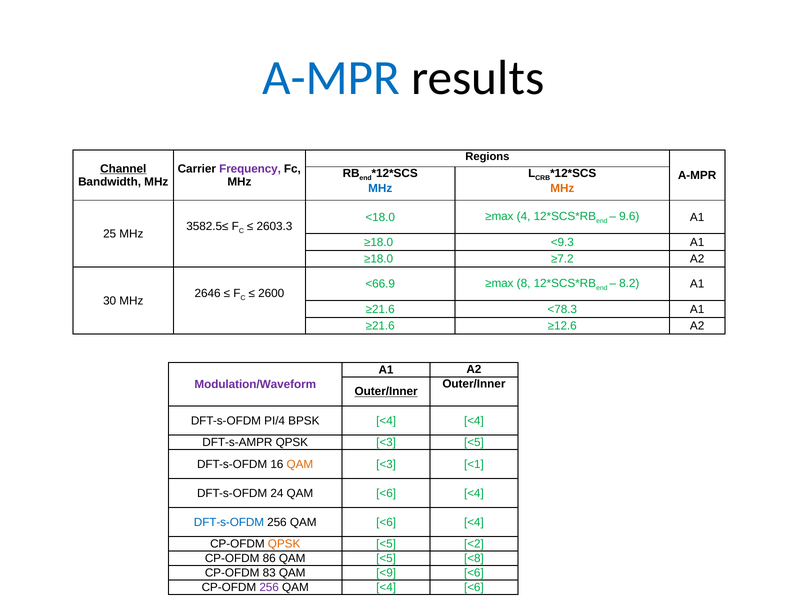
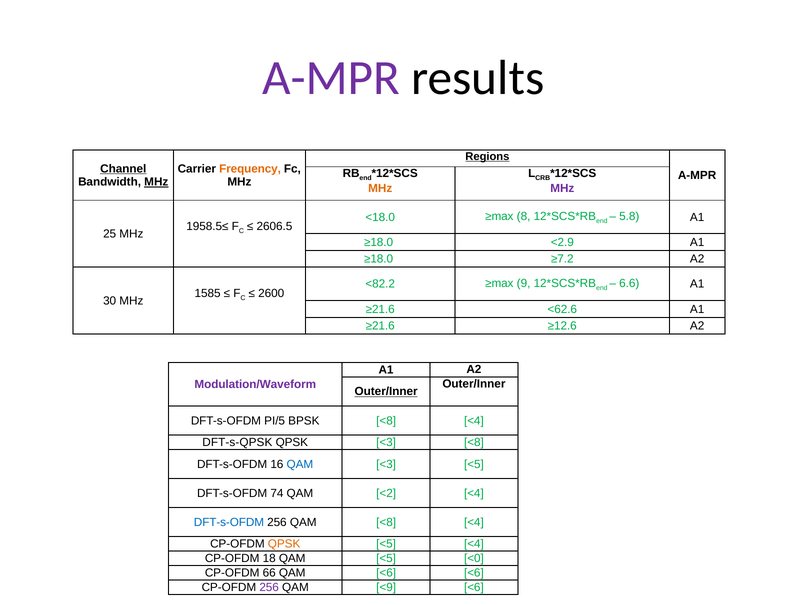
A-MPR colour: blue -> purple (331, 78)
Regions underline: none -> present (487, 156)
Frequency colour: purple -> orange (250, 169)
MHz underline: none -> present (156, 182)
MHz colour: blue -> orange (380, 188)
MHz colour: orange -> purple (562, 188)
4: 4 -> 8 (524, 216)
9.6: 9.6 -> 5.8 (629, 216)
3582.5≤: 3582.5≤ -> 1958.5≤ (207, 227)
2603.3: 2603.3 -> 2606.5 (274, 227)
<9.3: <9.3 -> <2.9 (562, 242)
<66.9: <66.9 -> <82.2 (380, 284)
8: 8 -> 9 (524, 283)
8.2: 8.2 -> 6.6 (629, 283)
2646: 2646 -> 1585 (208, 294)
<78.3: <78.3 -> <62.6 (562, 309)
PI/4: PI/4 -> PI/5 (275, 421)
BPSK <4: <4 -> <8 (386, 421)
DFT-s-AMPR: DFT-s-AMPR -> DFT-s-QPSK (237, 443)
<3 <5: <5 -> <8 (474, 443)
QAM colour: orange -> blue (300, 464)
<3 <1: <1 -> <5 (474, 464)
24: 24 -> 74 (277, 493)
<6: <6 -> <2 (386, 493)
256 QAM <6: <6 -> <8 (386, 522)
<5 <2: <2 -> <4 (474, 544)
86: 86 -> 18 (269, 559)
<8: <8 -> <0 (474, 559)
83: 83 -> 66 (269, 573)
QAM <9: <9 -> <6 (386, 573)
QAM <4: <4 -> <9 (386, 588)
